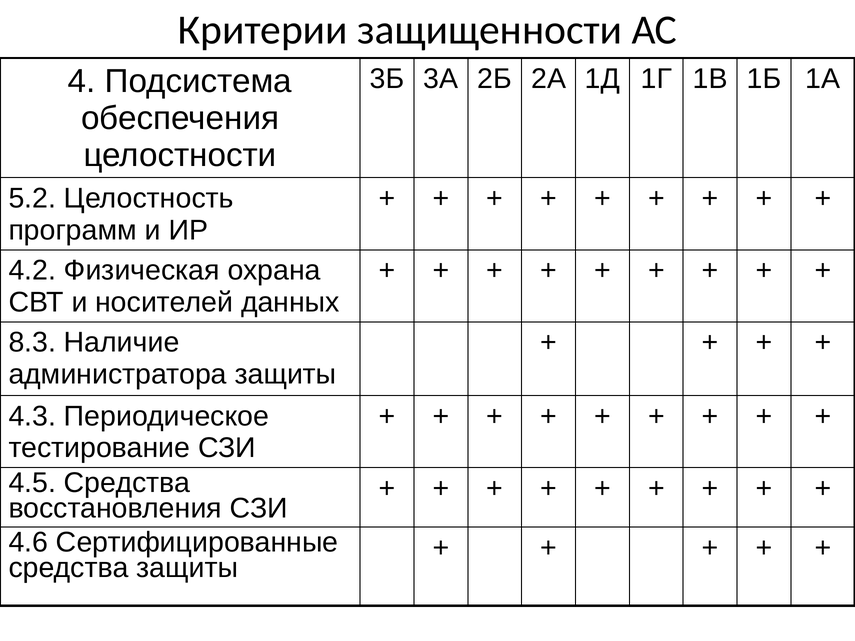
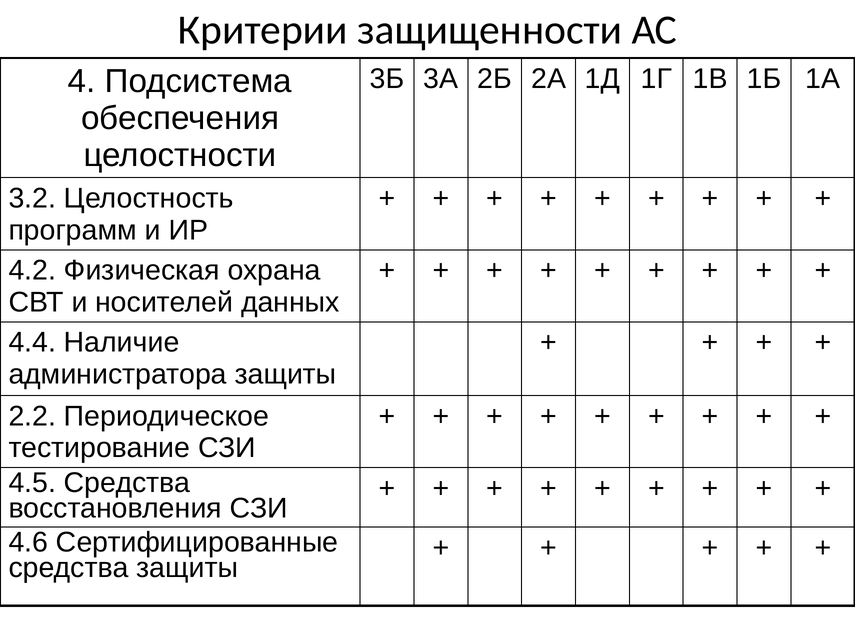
5.2: 5.2 -> 3.2 (32, 198)
8.3: 8.3 -> 4.4 (32, 343)
4.3: 4.3 -> 2.2 (32, 416)
